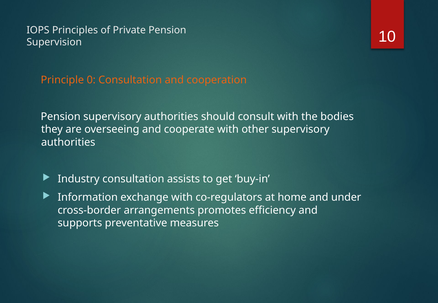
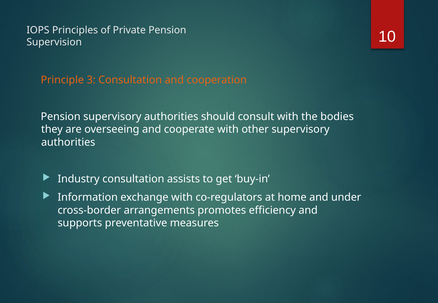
0: 0 -> 3 (91, 80)
